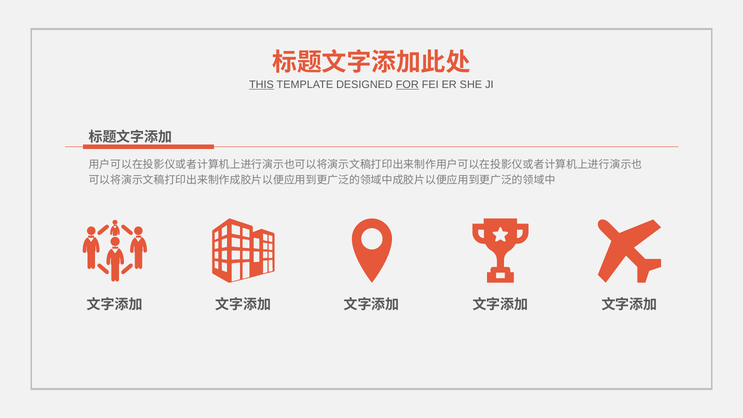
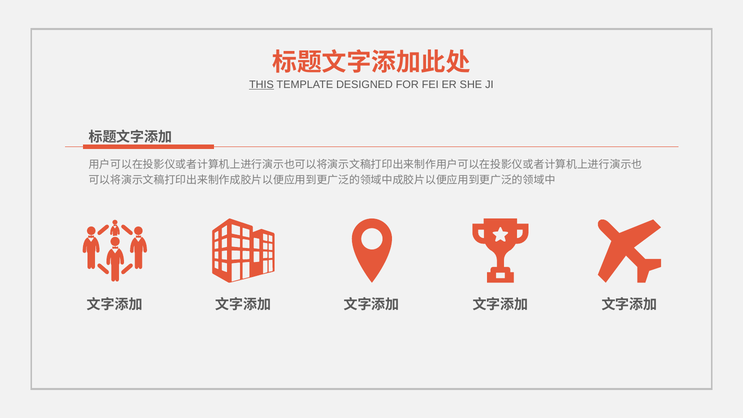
FOR underline: present -> none (407, 85)
